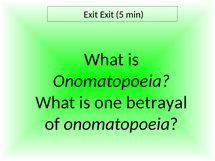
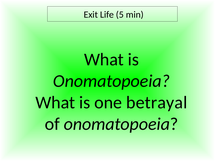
Exit Exit: Exit -> Life (107, 15)
